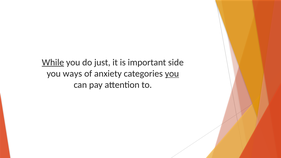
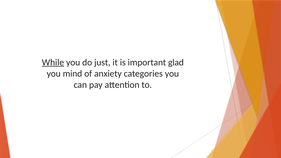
side: side -> glad (176, 62)
ways: ways -> mind (72, 74)
you underline: present -> none (172, 74)
